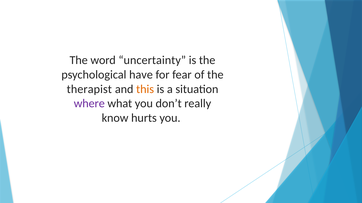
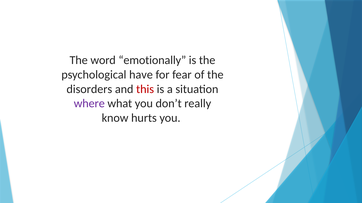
uncertainty: uncertainty -> emotionally (152, 60)
therapist: therapist -> disorders (89, 89)
this colour: orange -> red (145, 89)
